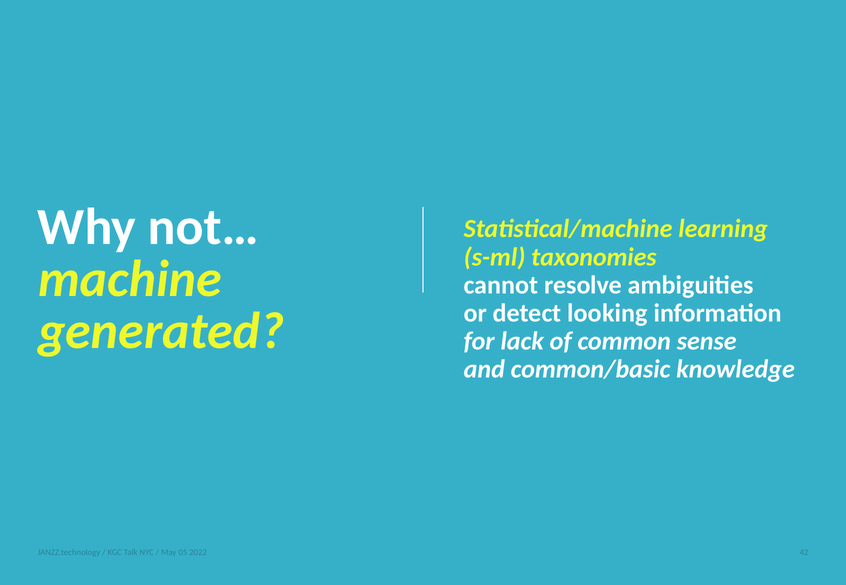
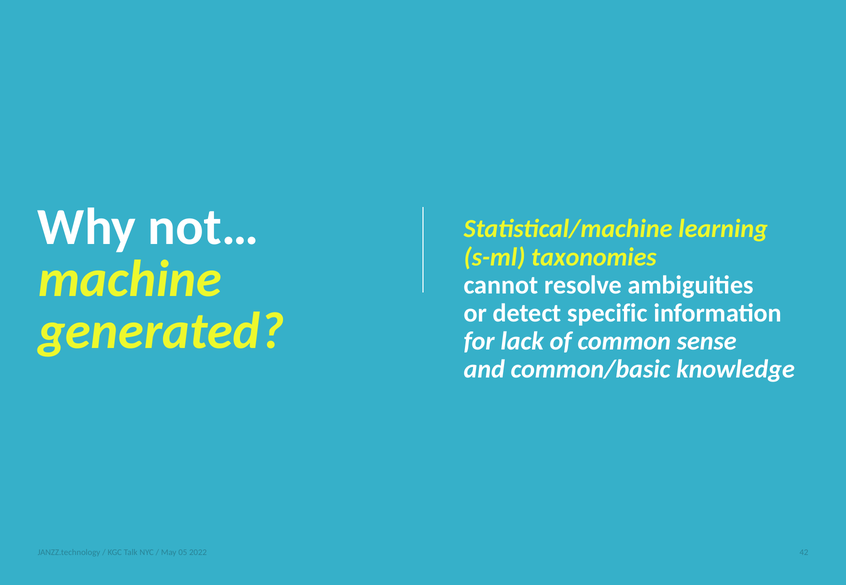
looking: looking -> specific (608, 313)
